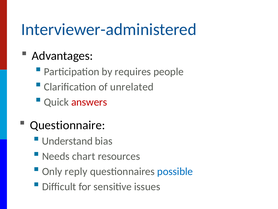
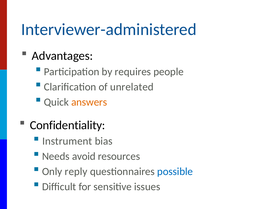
answers colour: red -> orange (89, 102)
Questionnaire: Questionnaire -> Confidentiality (68, 125)
Understand: Understand -> Instrument (67, 141)
chart: chart -> avoid (84, 156)
